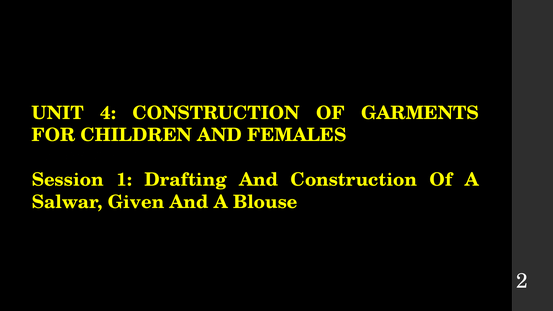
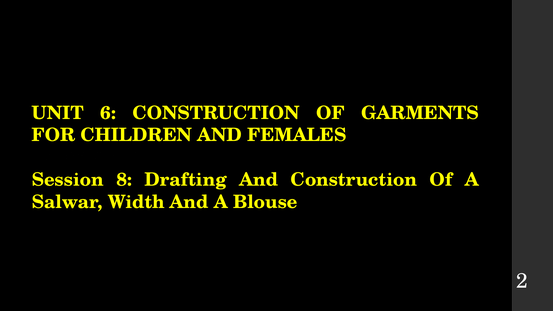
4: 4 -> 6 (108, 113)
1: 1 -> 8 (124, 180)
Given: Given -> Width (136, 202)
